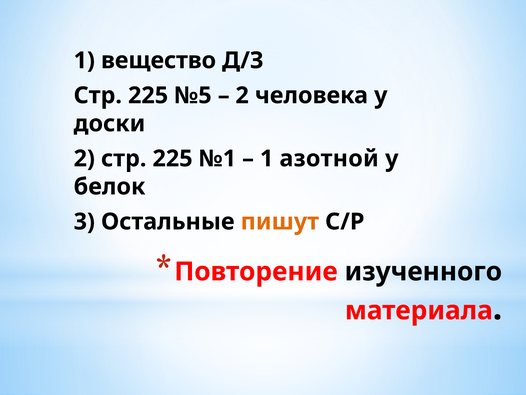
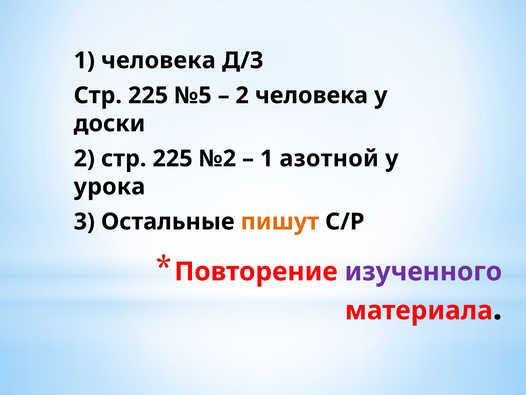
1 вещество: вещество -> человека (158, 60)
№1: №1 -> №2 (217, 158)
белок: белок -> урока (109, 186)
изученного colour: black -> purple (423, 271)
